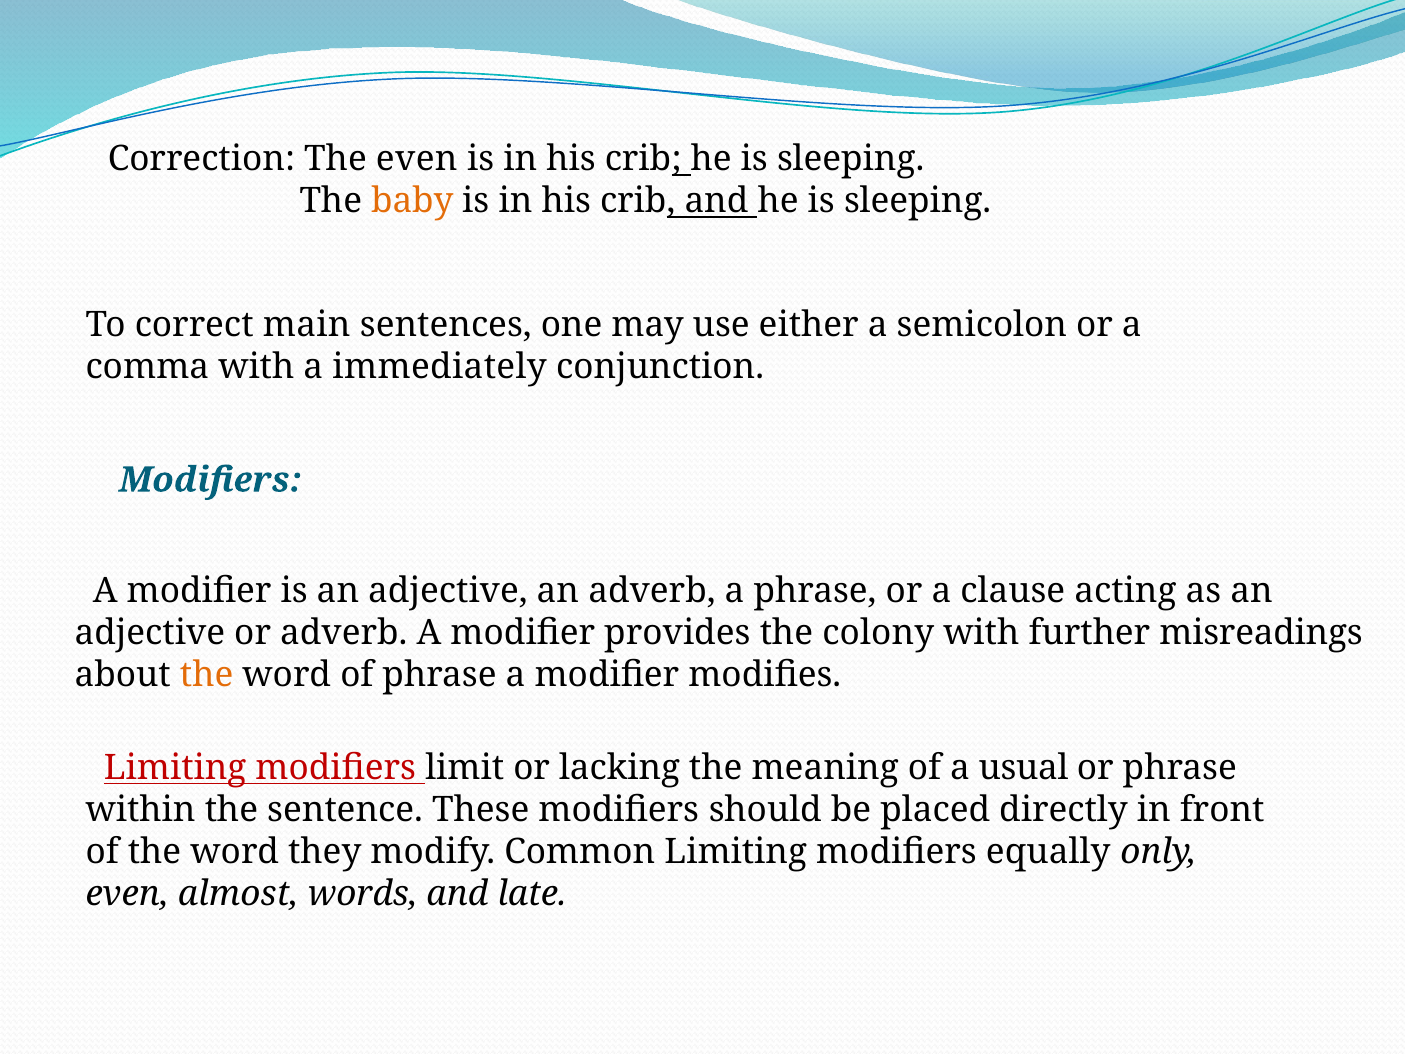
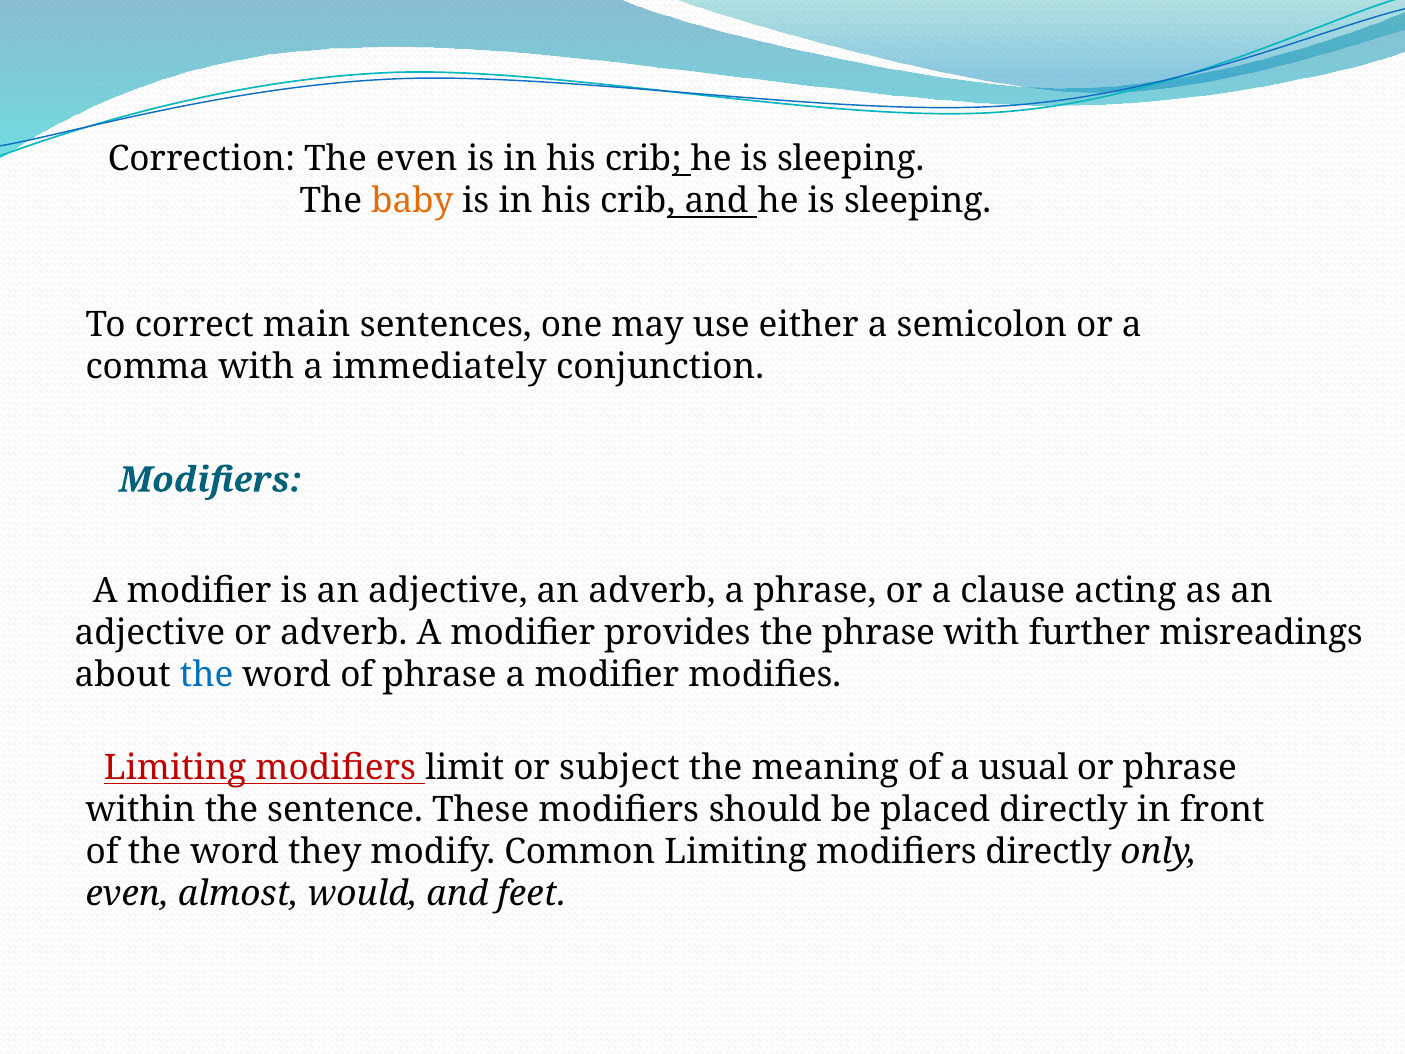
the colony: colony -> phrase (878, 633)
the colour: orange -> blue (207, 675)
lacking: lacking -> subject (619, 767)
modifiers equally: equally -> directly (1048, 852)
words: words -> would (363, 894)
late: late -> feet (532, 894)
